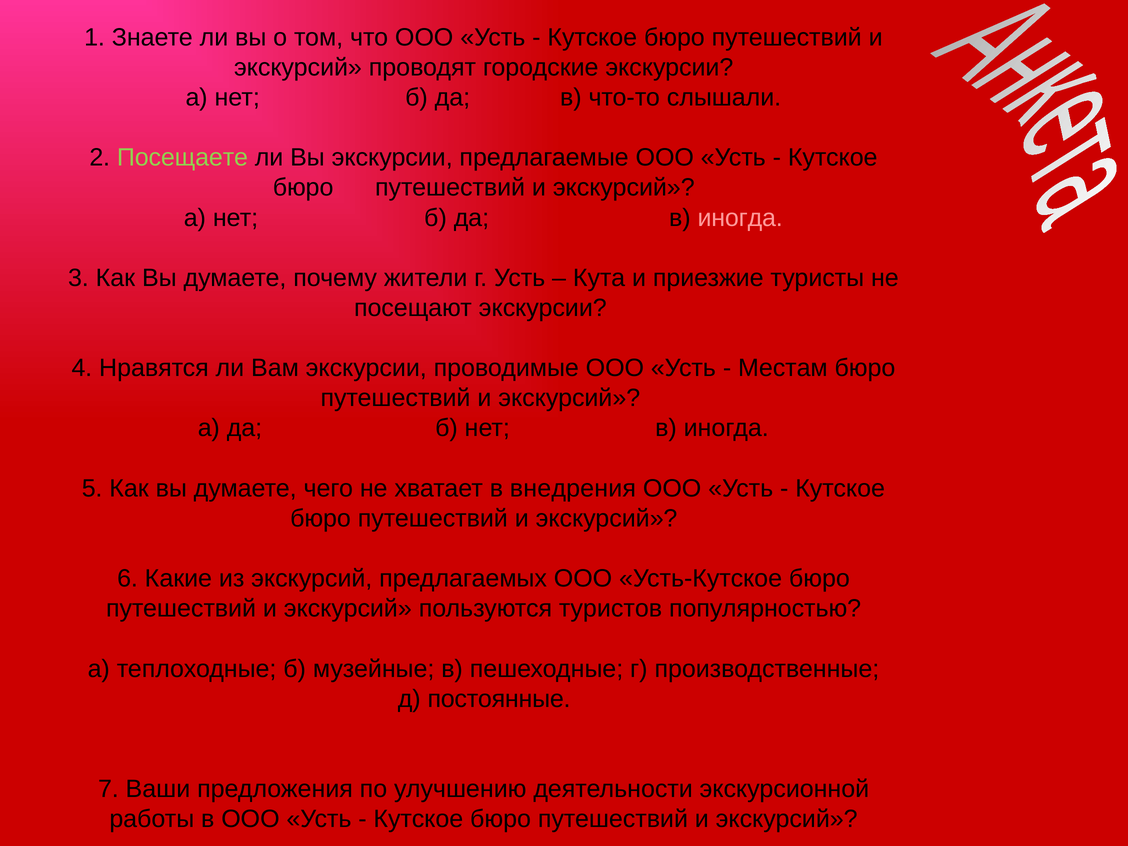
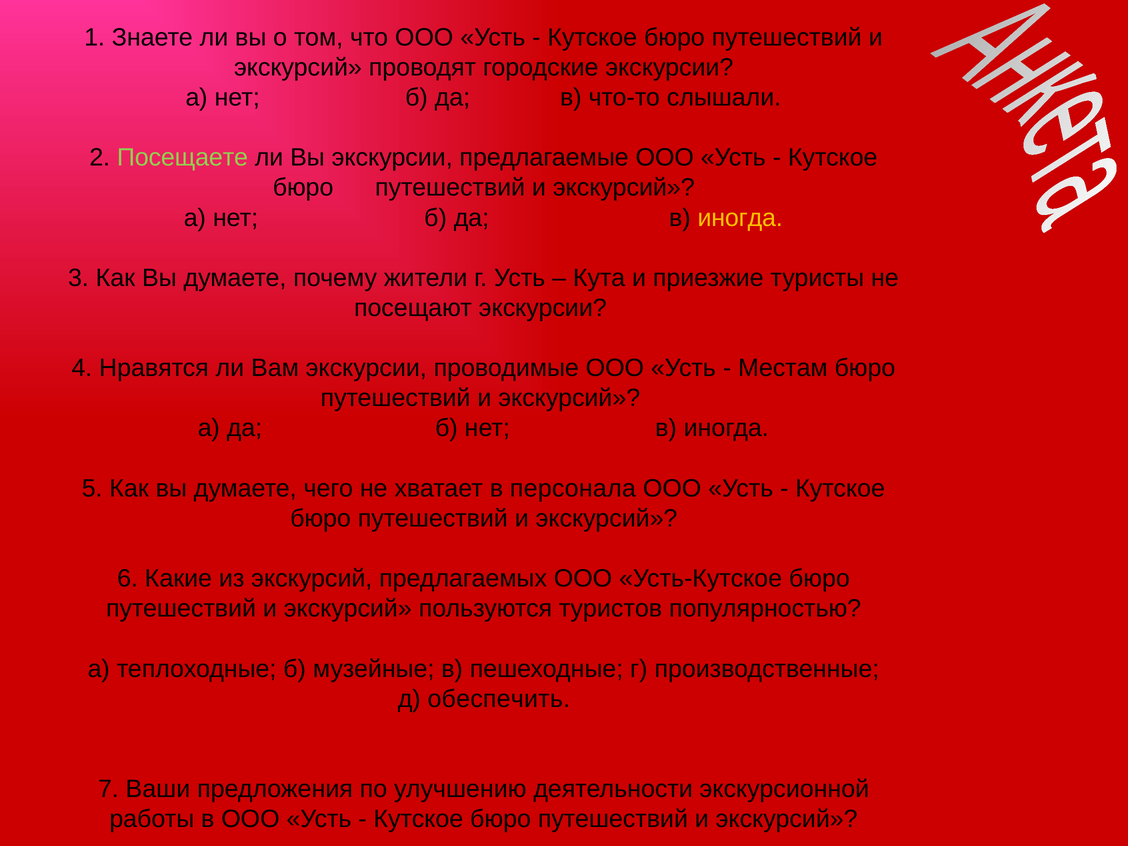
иногда colour: pink -> yellow (740, 218)
внедрения: внедрения -> персонала (573, 488)
постоянные: постоянные -> обеспечить (499, 699)
